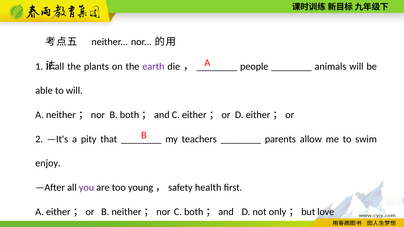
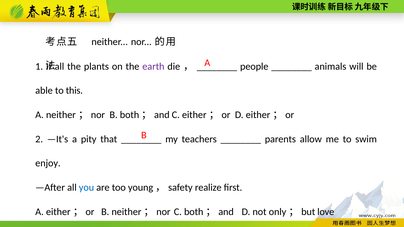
to will: will -> this (74, 91)
you colour: purple -> blue (86, 188)
health: health -> realize (208, 188)
